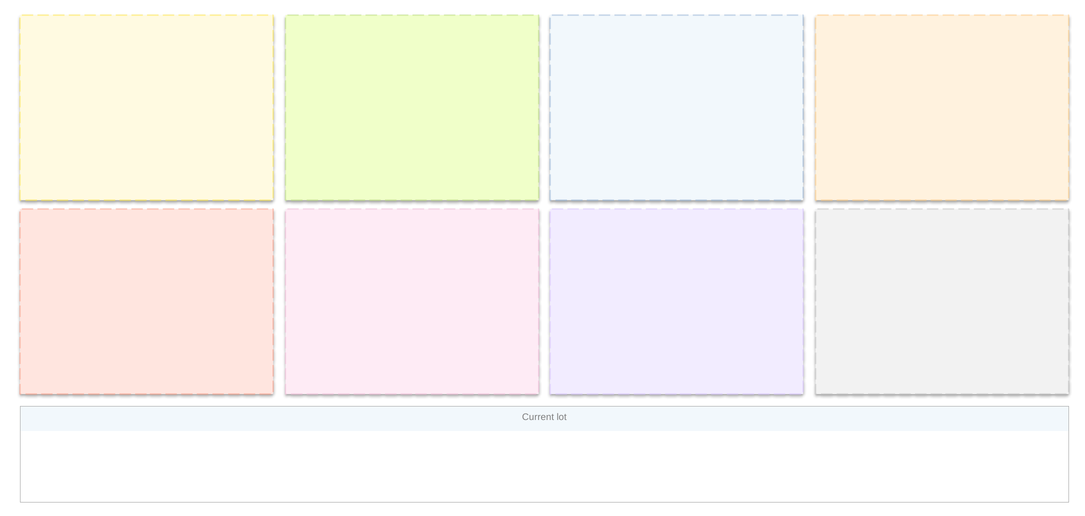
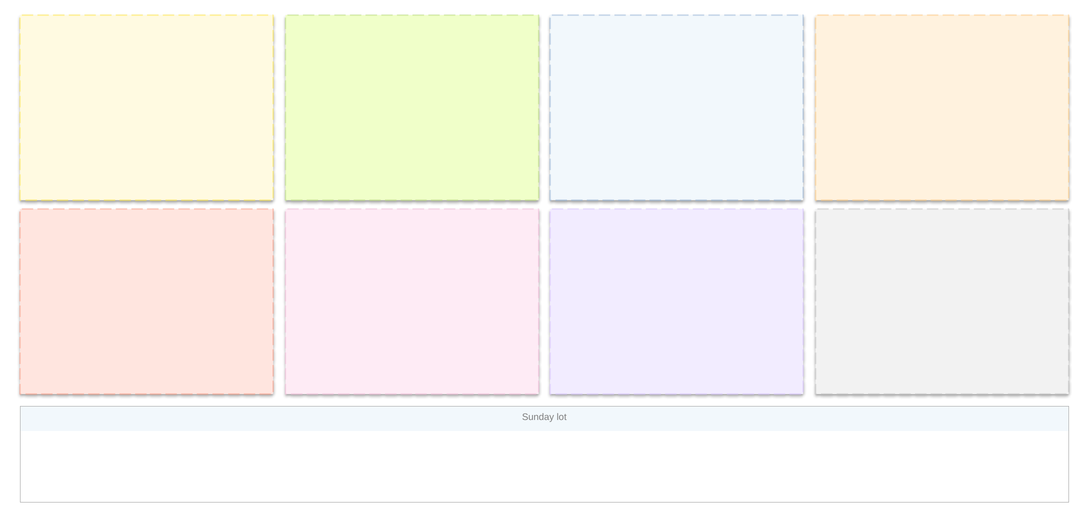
Current: Current -> Sunday (538, 417)
